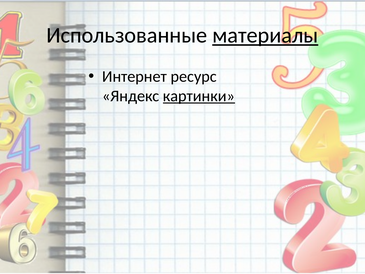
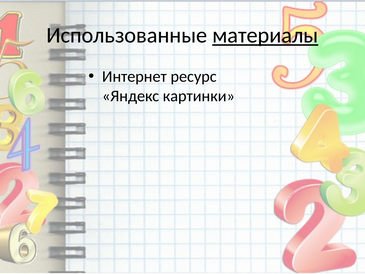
картинки underline: present -> none (199, 96)
